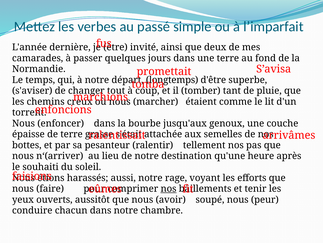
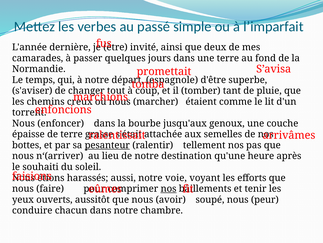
longtemps: longtemps -> espagnole (172, 80)
pesanteur underline: none -> present (107, 145)
rage: rage -> voie (176, 177)
